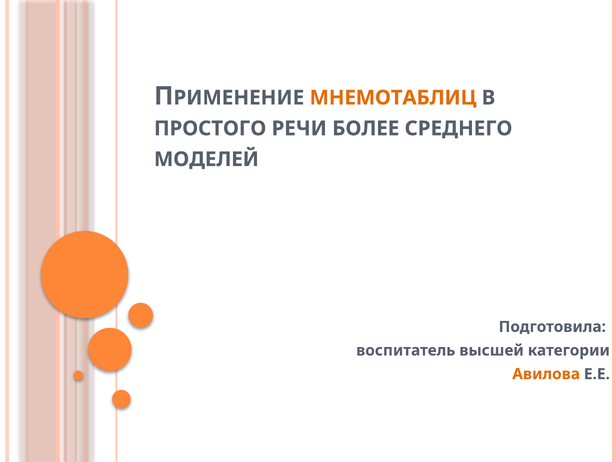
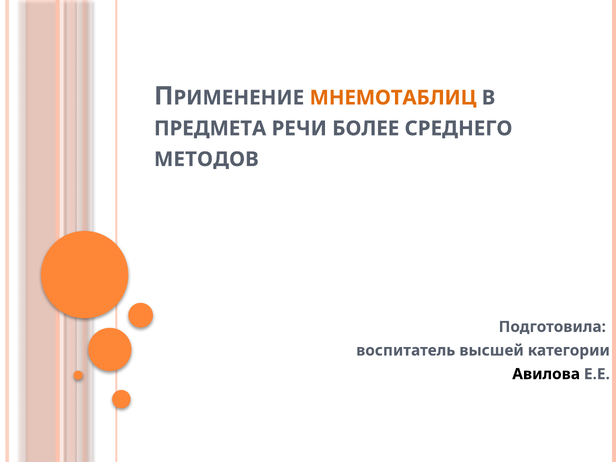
ПРОСТОГО: ПРОСТОГО -> ПРЕДМЕТА (210, 128)
МОДЕЛЕЙ: МОДЕЛЕЙ -> МЕТОДОВ (206, 159)
Авилова colour: orange -> black (546, 374)
